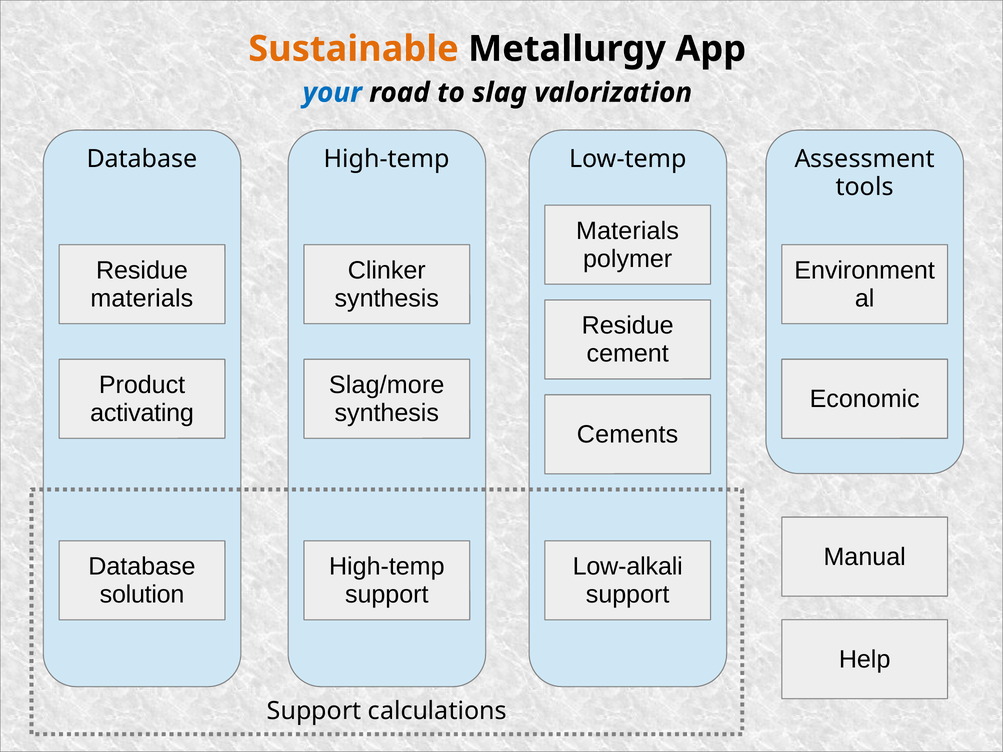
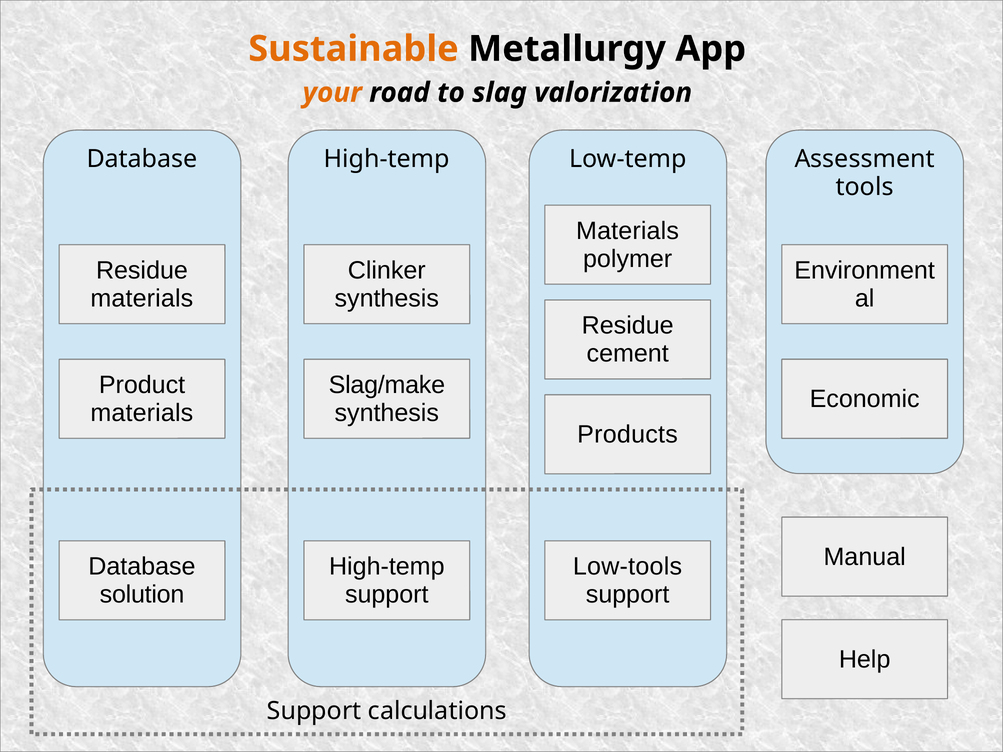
your colour: blue -> orange (332, 93)
Slag/more: Slag/more -> Slag/make (387, 385)
activating: activating -> materials (142, 413)
Cements: Cements -> Products (628, 435)
Low-alkali: Low-alkali -> Low-tools (628, 567)
